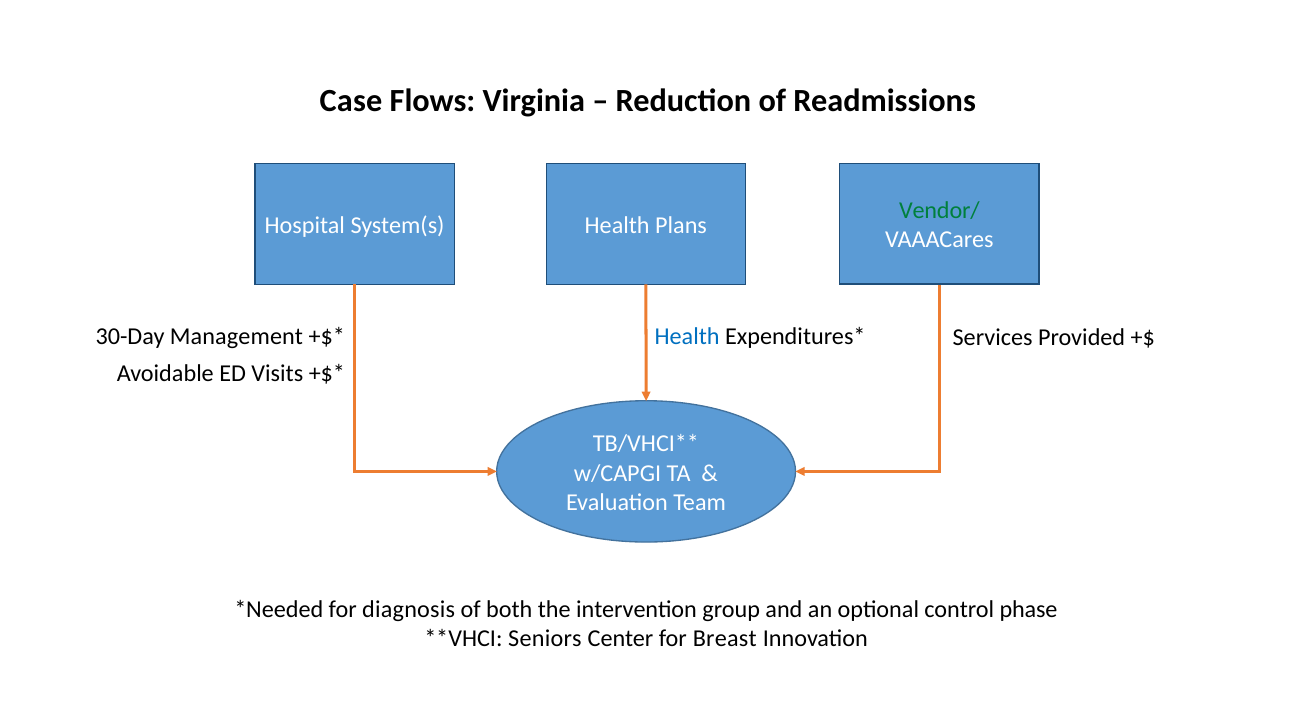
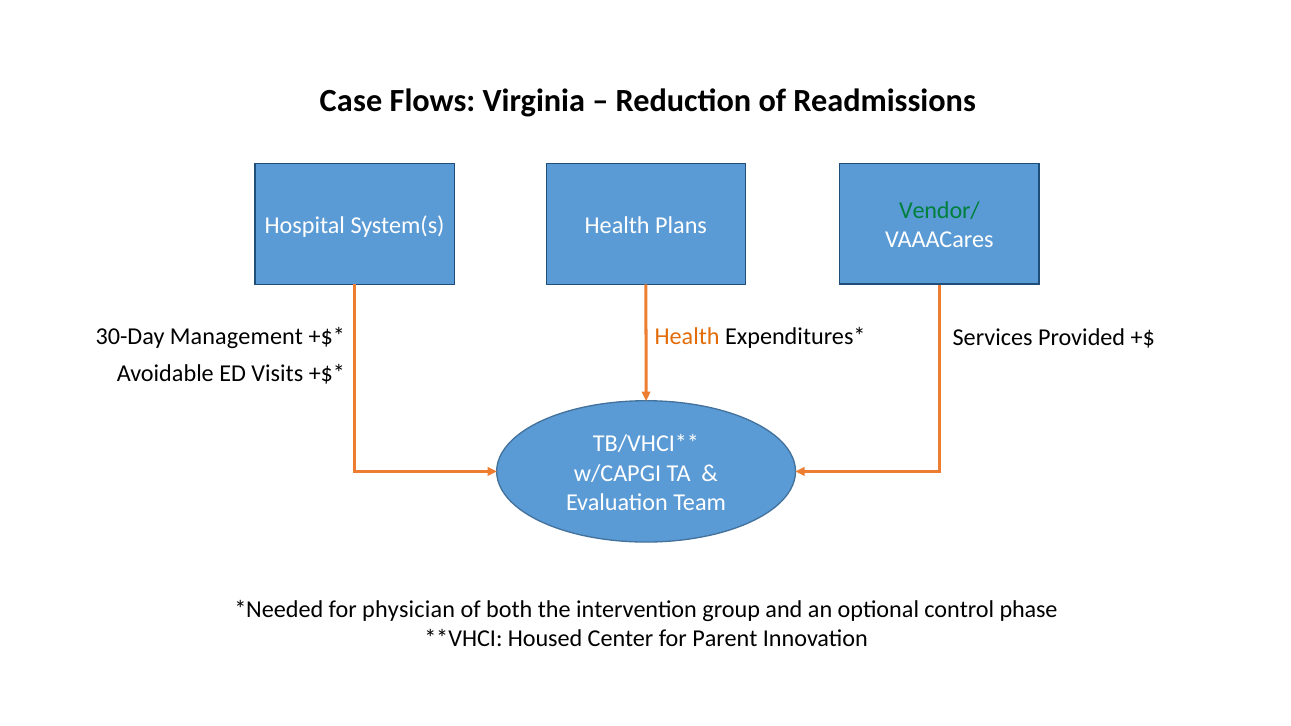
Health colour: blue -> orange (687, 336)
diagnosis: diagnosis -> physician (409, 610)
Seniors: Seniors -> Housed (545, 639)
Breast: Breast -> Parent (725, 639)
